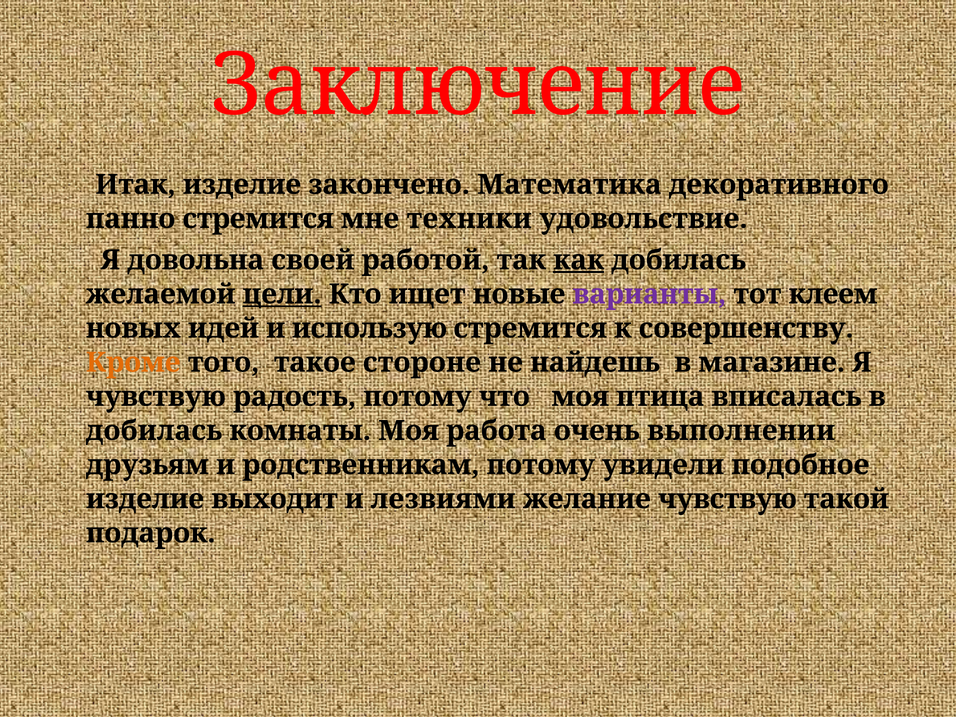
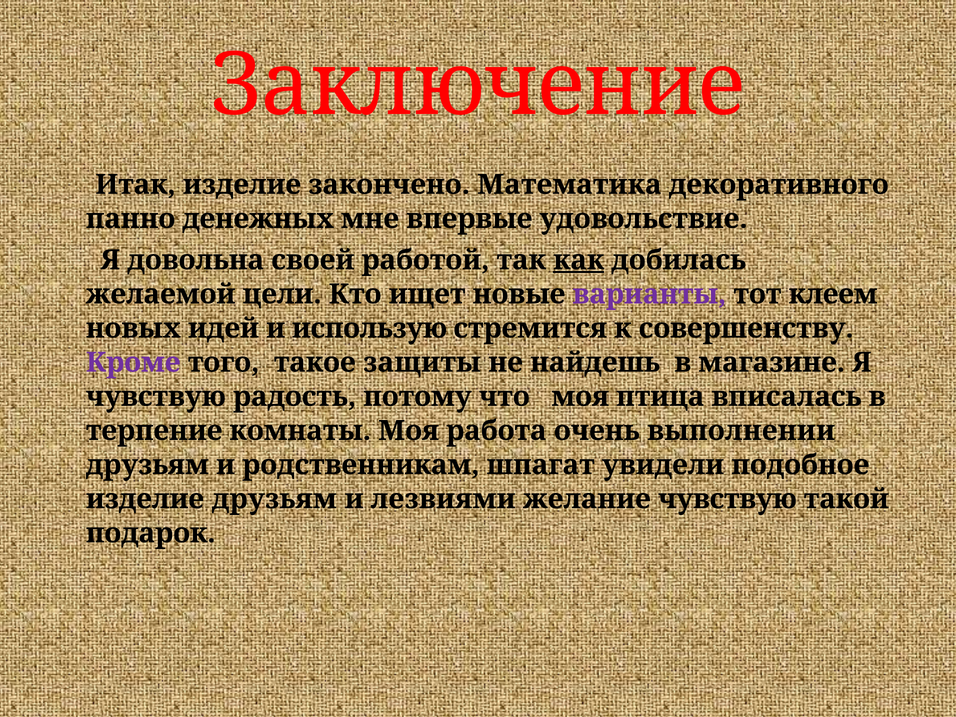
панно стремится: стремится -> денежных (258, 219)
техники: техники -> впервые (469, 219)
цели underline: present -> none (282, 294)
Кроме colour: orange -> purple (133, 362)
стороне: стороне -> защиты (422, 362)
добилась: добилась -> терпение (154, 431)
родственникам потому: потому -> шпагат (541, 465)
изделие выходит: выходит -> друзьям (274, 499)
